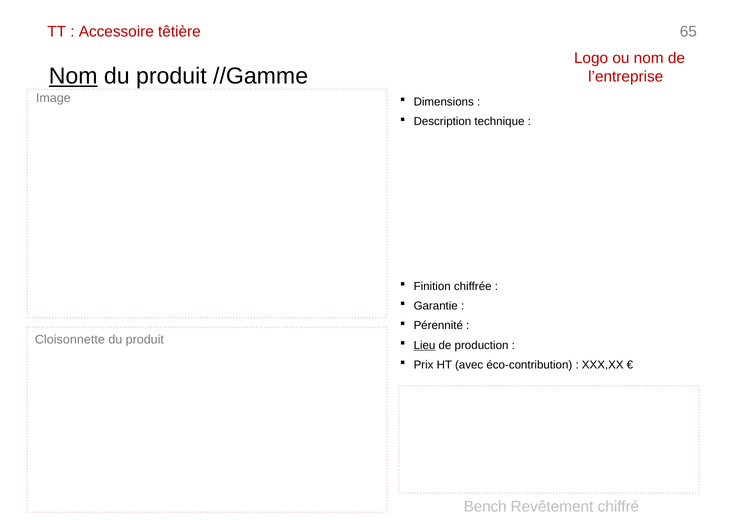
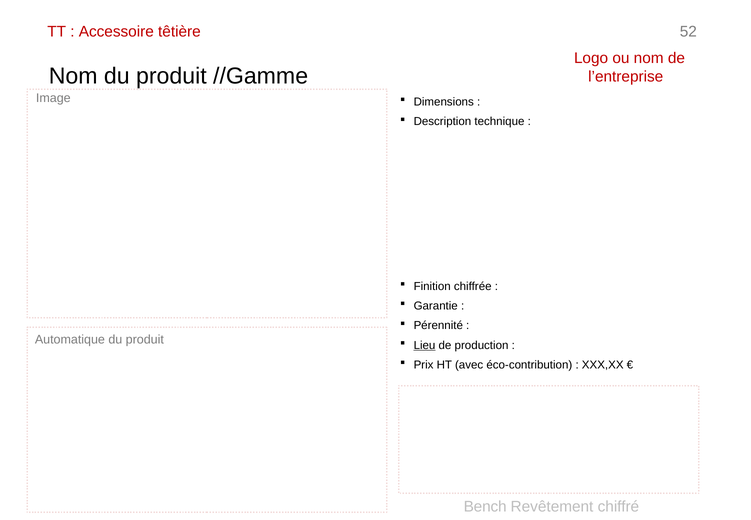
65: 65 -> 52 (688, 32)
Nom underline: present -> none (73, 76)
Cloisonnette: Cloisonnette -> Automatique (70, 340)
